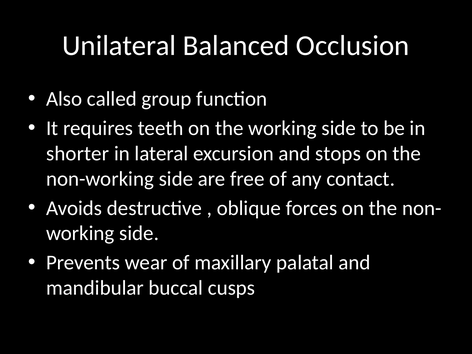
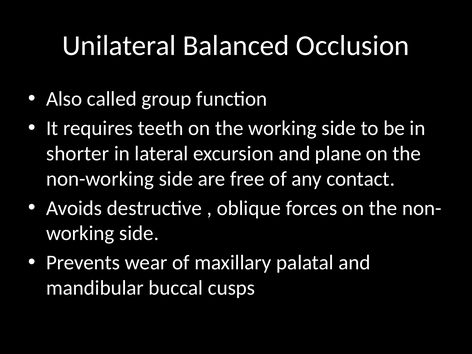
stops: stops -> plane (338, 154)
